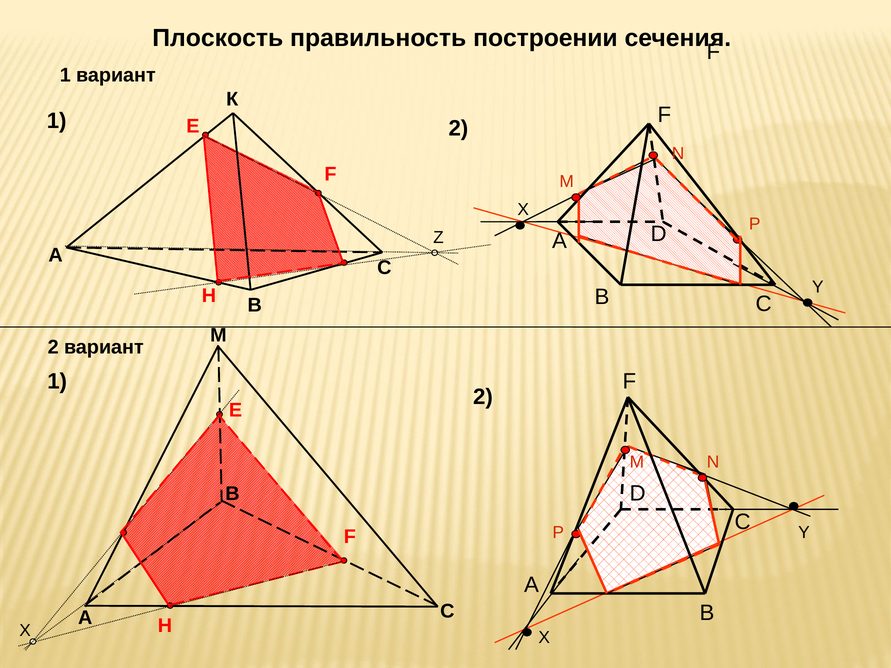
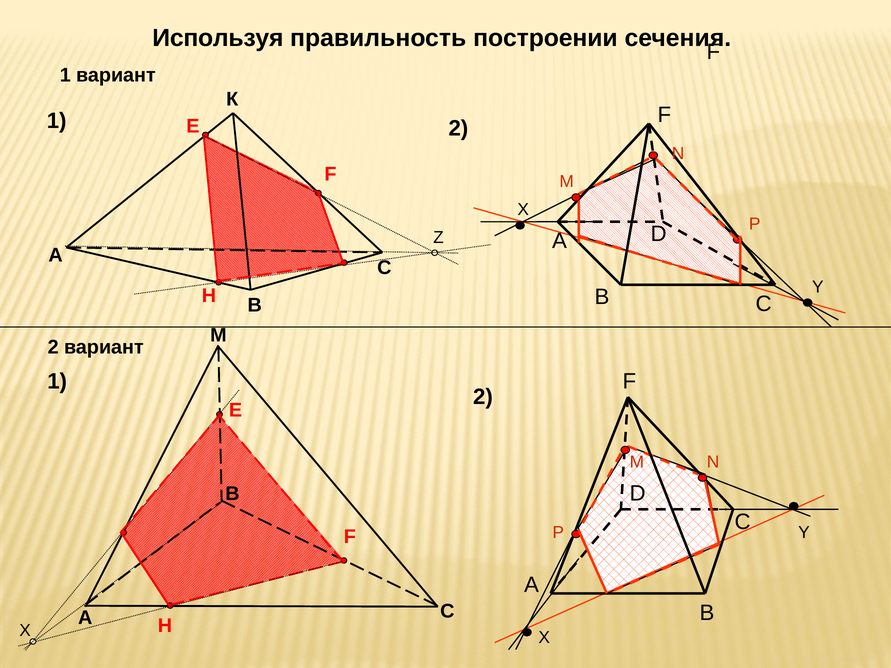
Плоскость: Плоскость -> Используя (218, 38)
